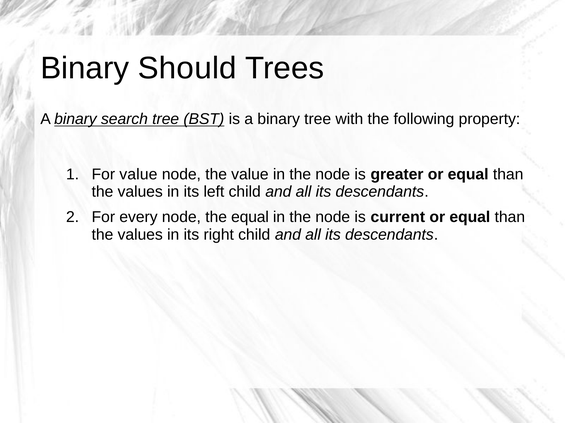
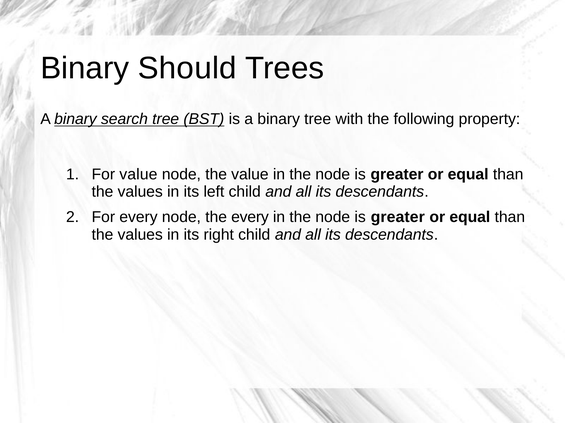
the equal: equal -> every (250, 218)
current: current -> greater (398, 218)
